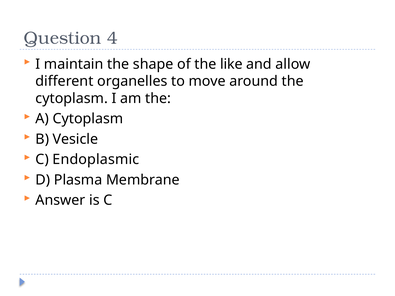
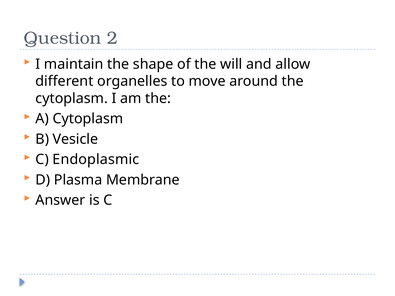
4: 4 -> 2 (112, 38)
like: like -> will (231, 64)
